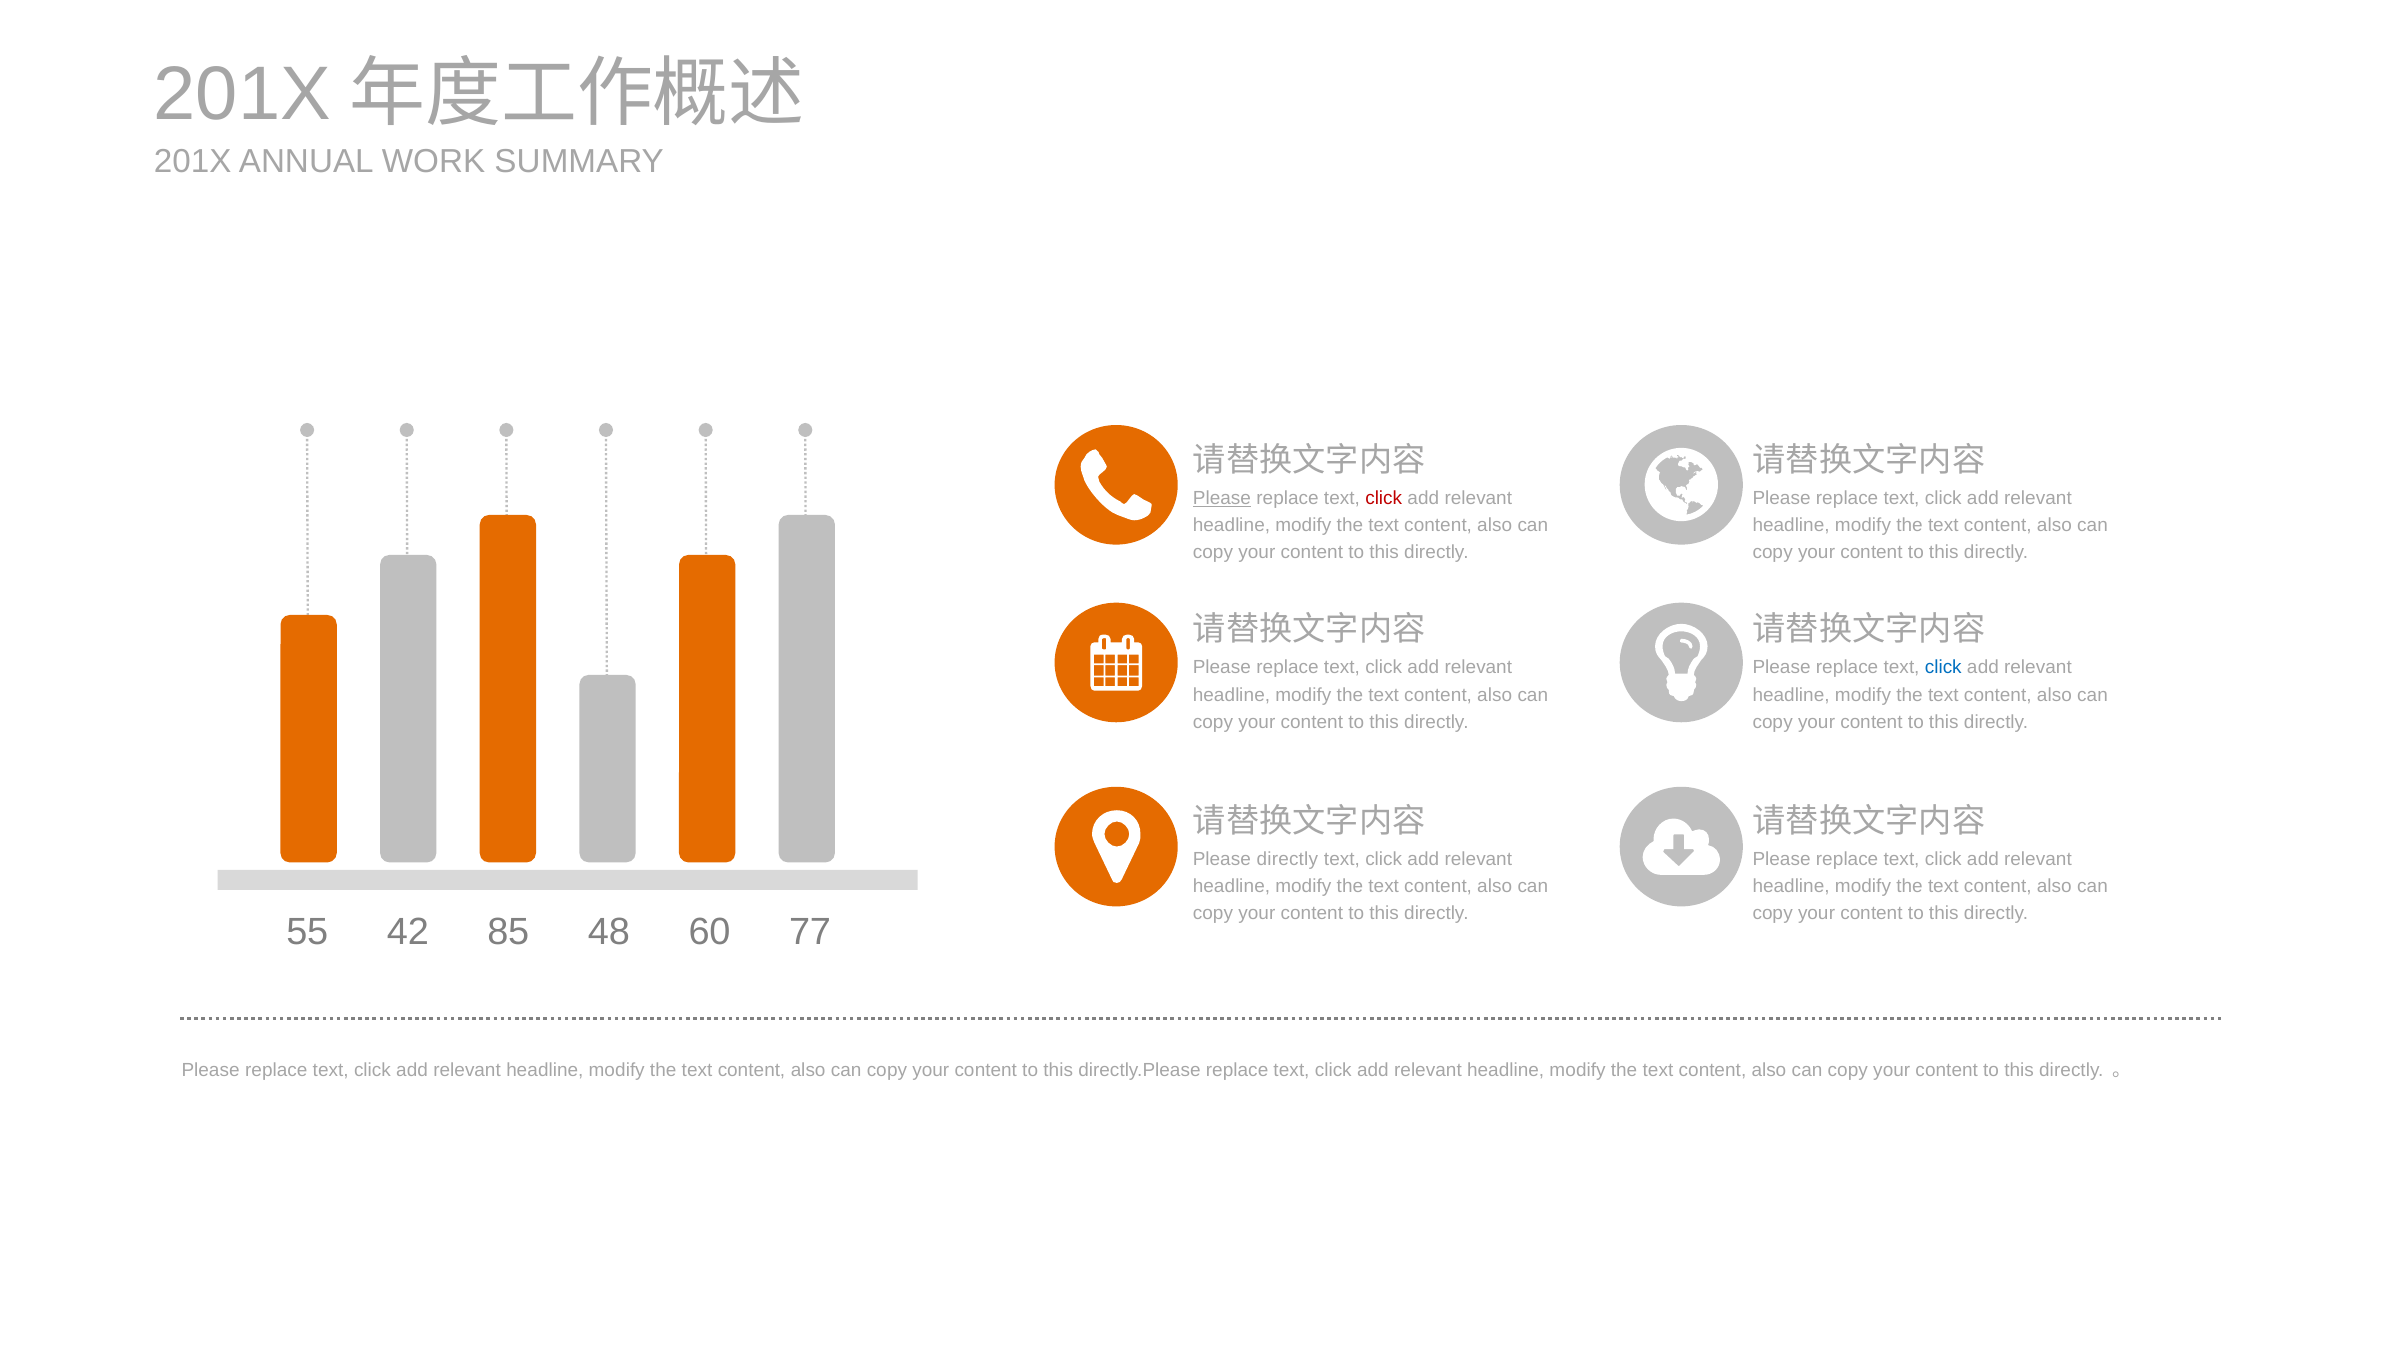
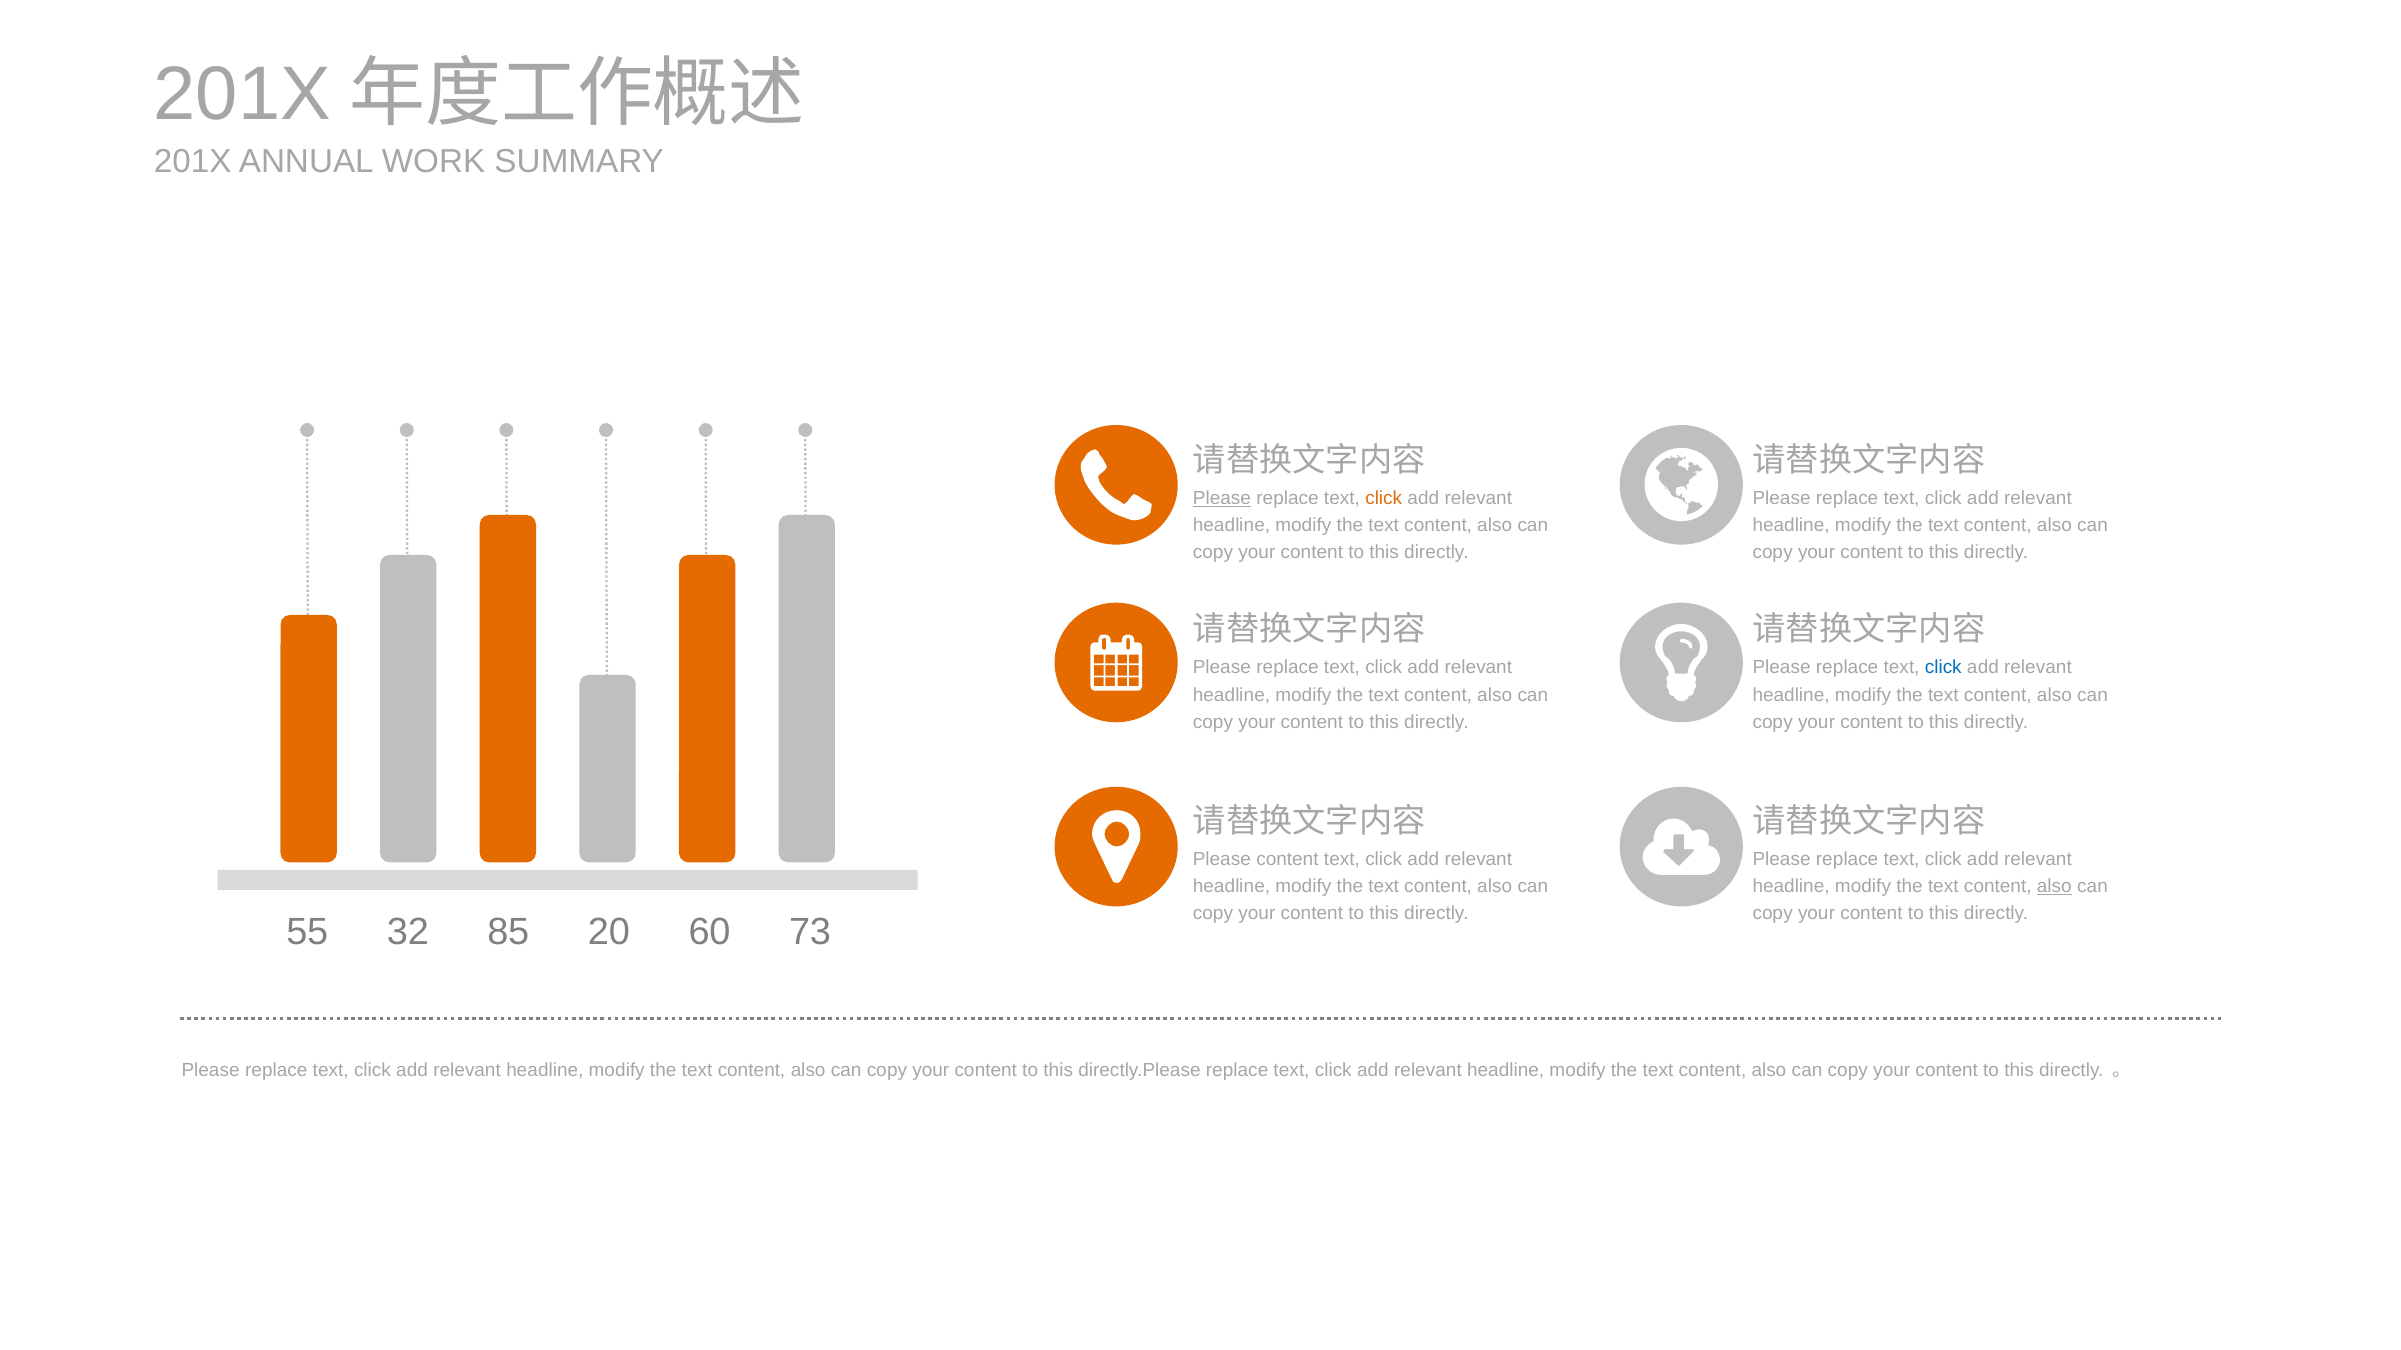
click colour: red -> orange (1384, 498)
Please directly: directly -> content (1287, 859)
also underline: none -> present (2054, 887)
42: 42 -> 32 (408, 933)
48: 48 -> 20 (609, 933)
77: 77 -> 73 (810, 933)
